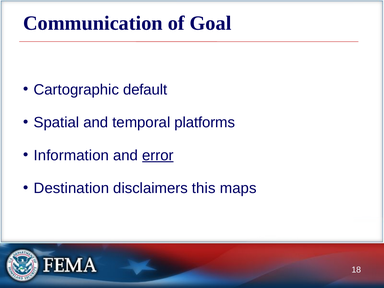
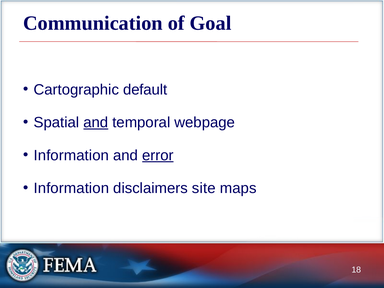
and underline: none -> present (96, 123)
platforms: platforms -> webpage (205, 123)
Destination: Destination -> Information (71, 188)
this: this -> site (204, 188)
